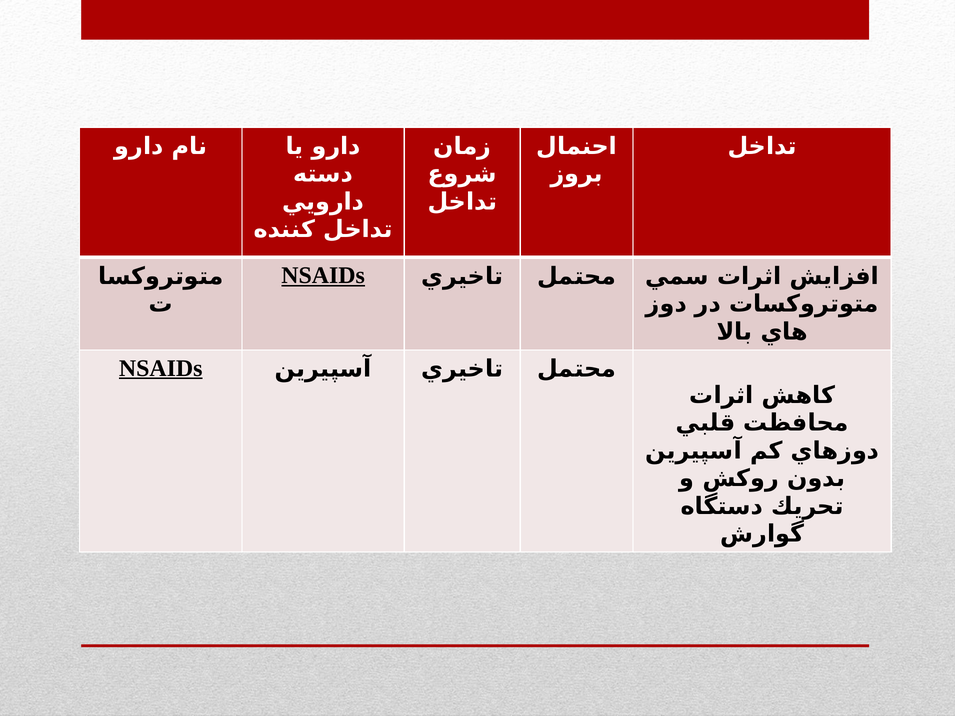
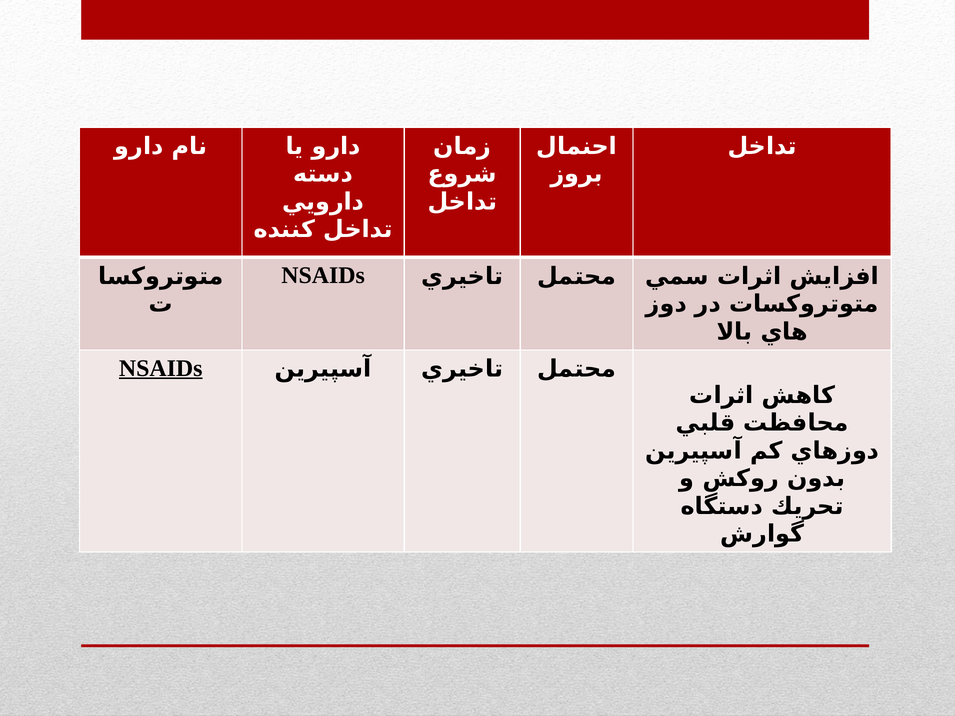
NSAIDs underline: present -> none (323, 276)
